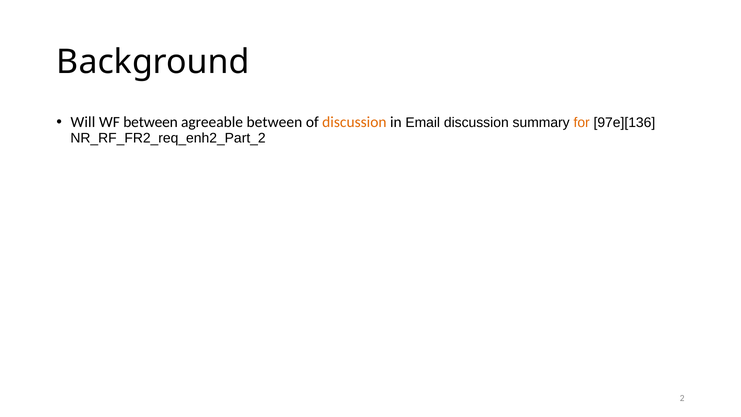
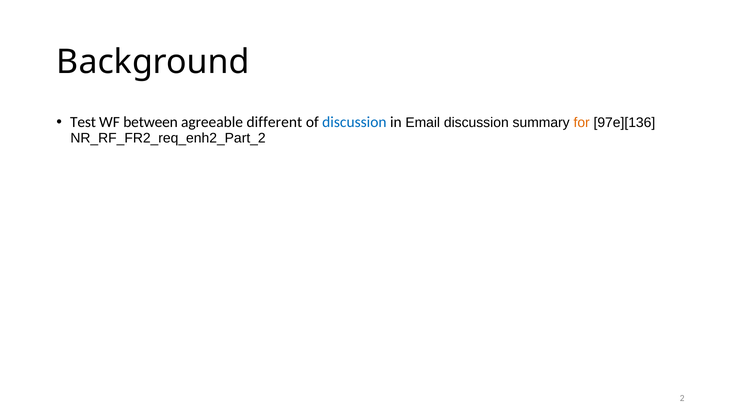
Will: Will -> Test (83, 122)
agreeable between: between -> different (274, 122)
discussion colour: orange -> blue (354, 122)
